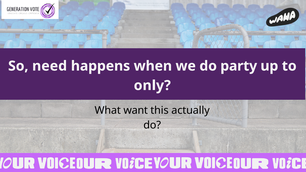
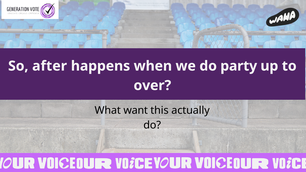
need: need -> after (50, 66)
only: only -> over (152, 86)
